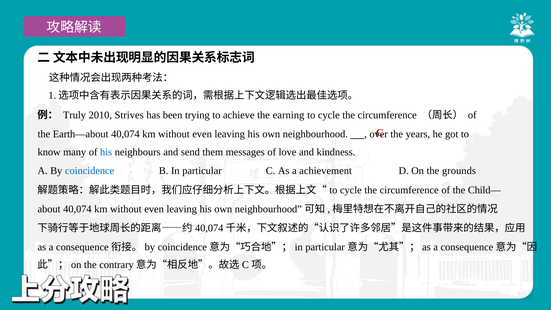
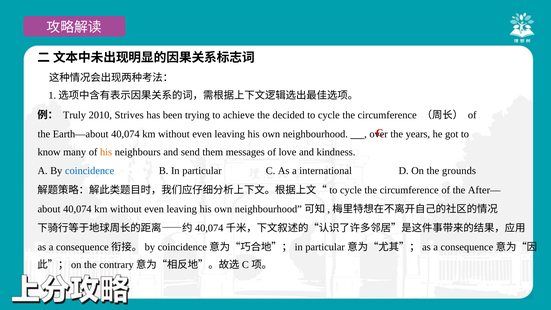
earning: earning -> decided (289, 115)
his colour: blue -> orange (106, 152)
achievement: achievement -> international (326, 171)
Child—: Child— -> After— (484, 190)
